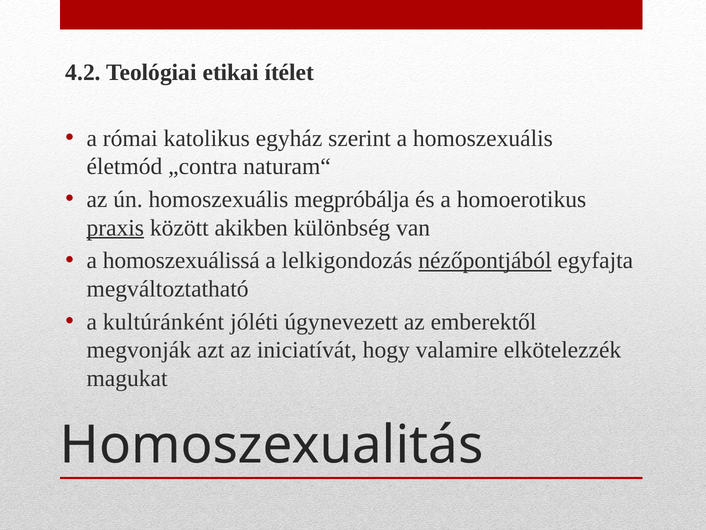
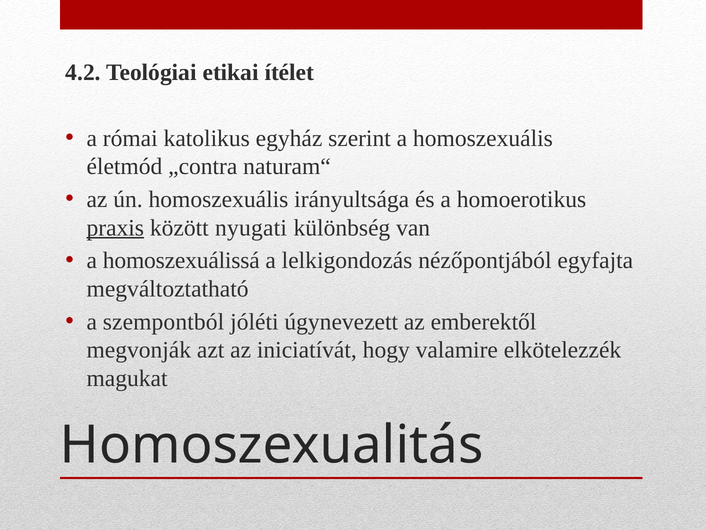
megpróbálja: megpróbálja -> irányultsága (352, 199)
akikben: akikben -> nyugati (251, 228)
nézőpontjából underline: present -> none (485, 260)
kultúránként: kultúránként -> szempontból (164, 322)
